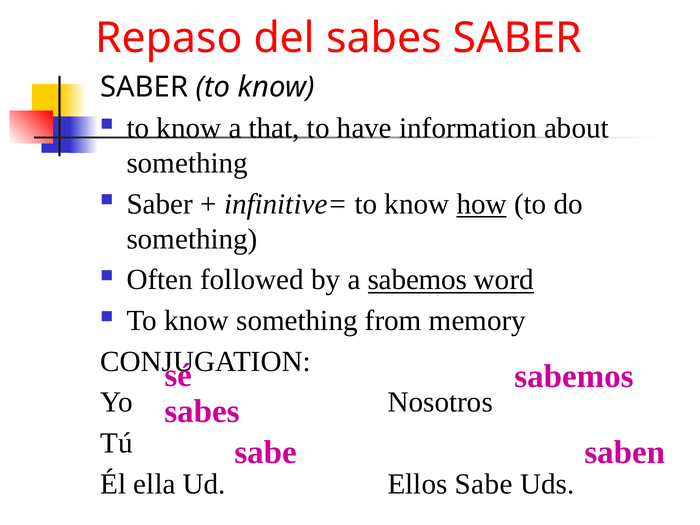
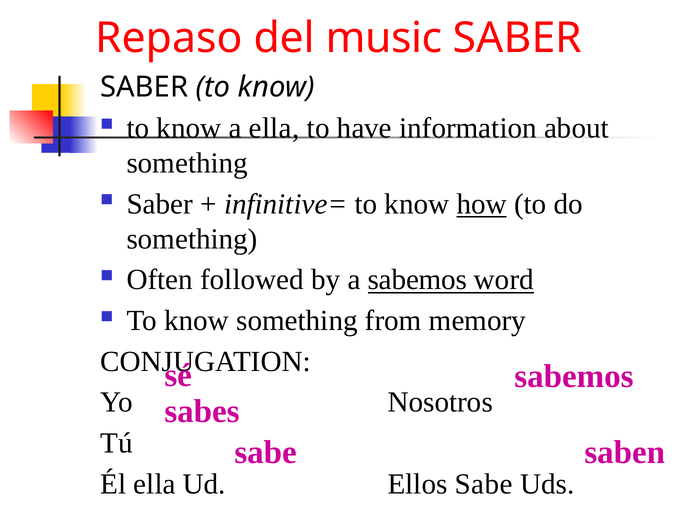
del sabes: sabes -> music (384, 38)
a that: that -> ella (274, 128)
